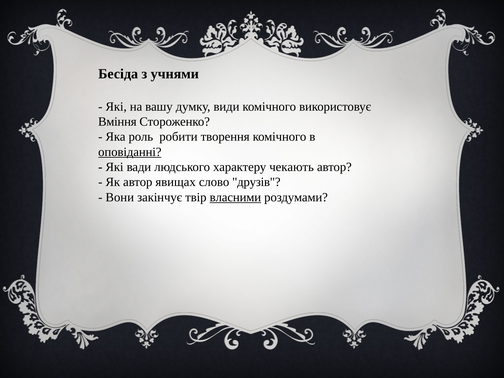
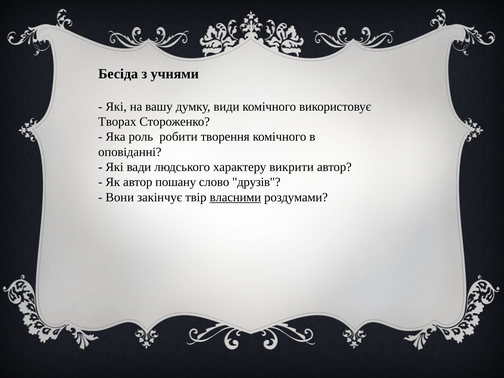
Вміння: Вміння -> Творах (117, 122)
оповіданні underline: present -> none (130, 152)
чекають: чекають -> викрити (292, 167)
явищах: явищах -> пошану (176, 182)
